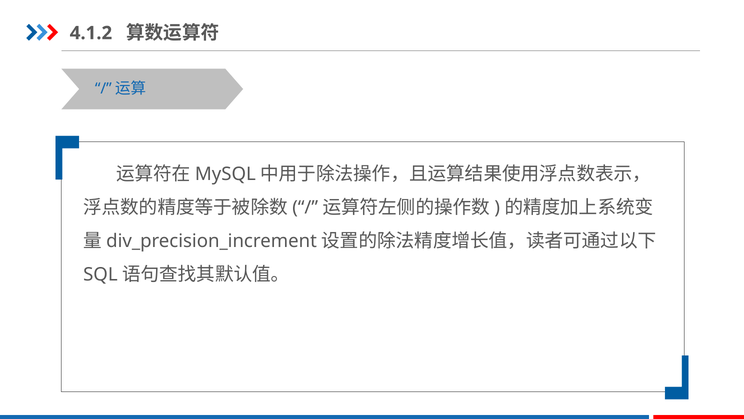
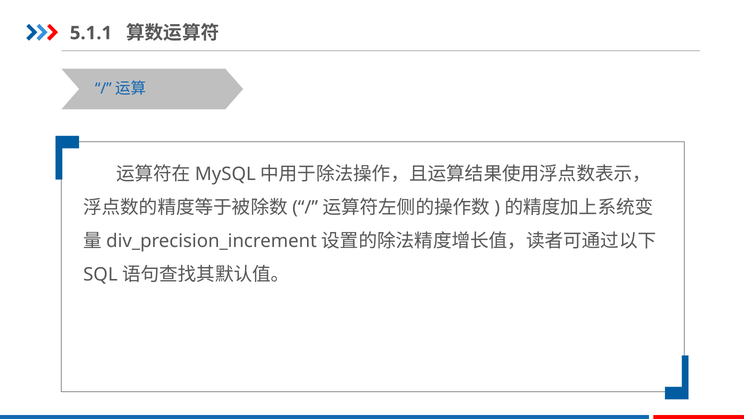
4.1.2: 4.1.2 -> 5.1.1 (91, 33)
